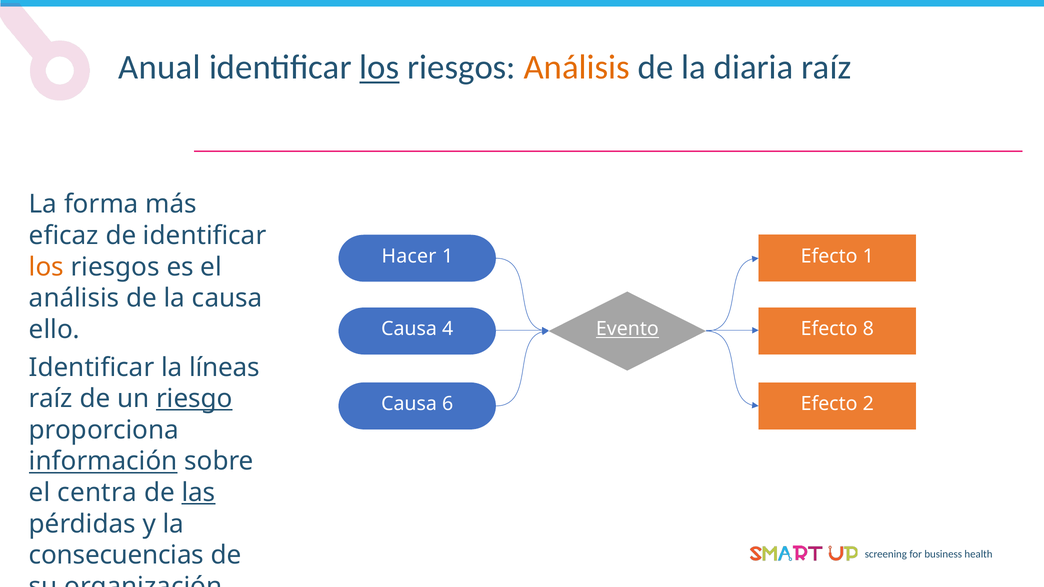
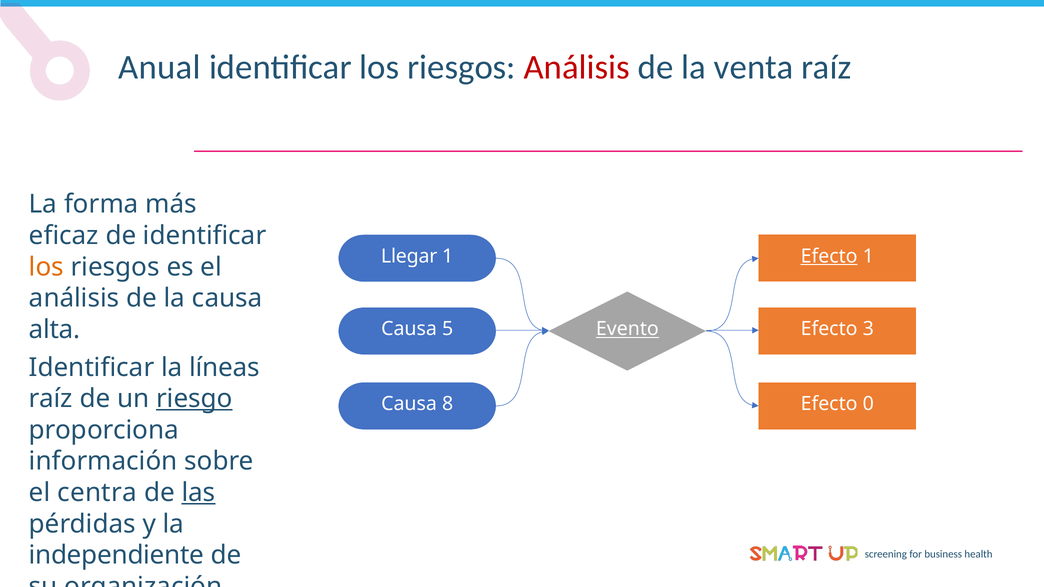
los underline: present -> none (379, 67)
Análisis colour: orange -> red (577, 67)
diaria: diaria -> venta (754, 67)
Hacer: Hacer -> Llegar (409, 256)
Efecto underline: none -> present (829, 256)
ello: ello -> alta (54, 330)
4: 4 -> 5 (448, 329)
8: 8 -> 3 (868, 329)
6: 6 -> 8 (448, 404)
2: 2 -> 0 (868, 404)
información underline: present -> none (103, 462)
consecuencias: consecuencias -> independiente (116, 555)
